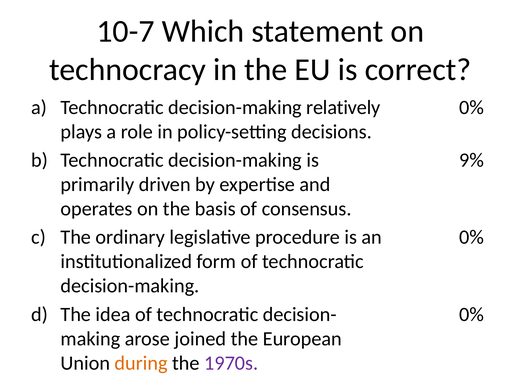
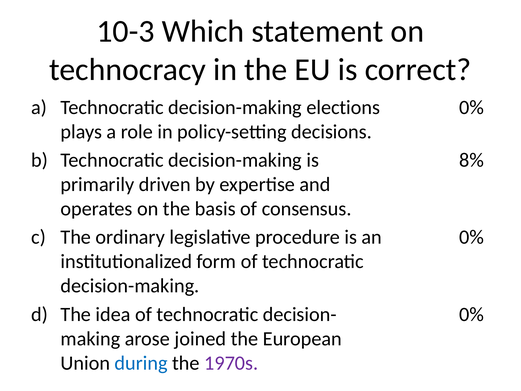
10-7: 10-7 -> 10-3 (126, 31)
relatively: relatively -> elections (343, 107)
9%: 9% -> 8% (472, 160)
during colour: orange -> blue (141, 363)
